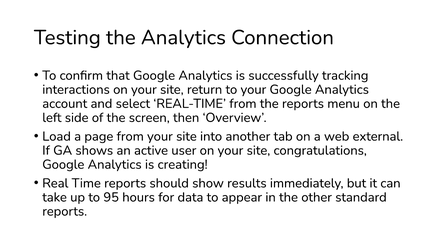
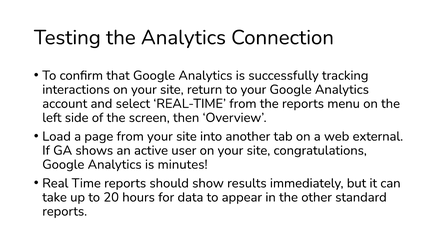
creating: creating -> minutes (183, 164)
95: 95 -> 20 (111, 197)
